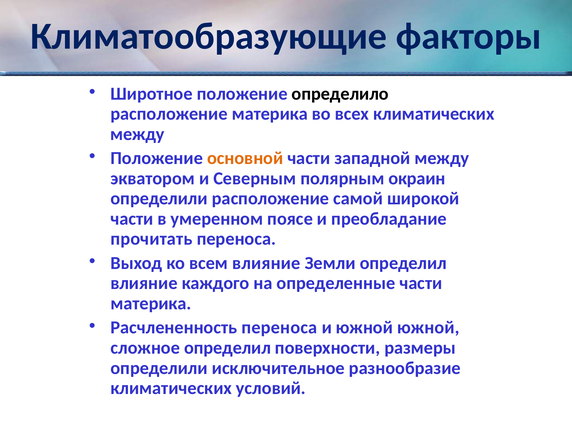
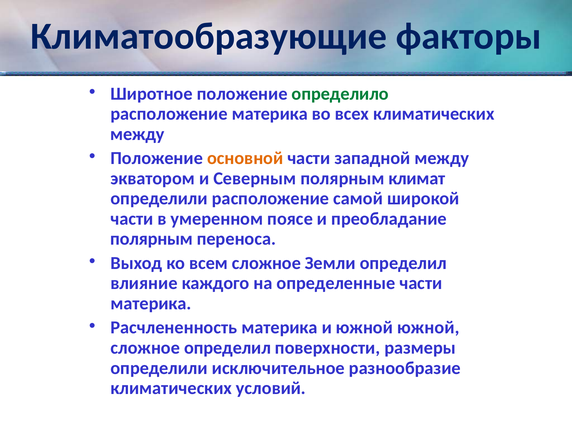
определило colour: black -> green (340, 94)
окраин: окраин -> климат (417, 178)
прочитать: прочитать -> полярным (152, 239)
всем влияние: влияние -> сложное (266, 263)
Расчлененность переноса: переноса -> материка (280, 328)
